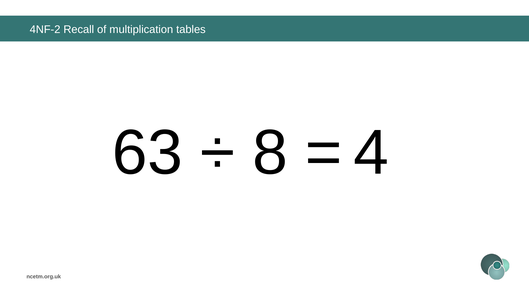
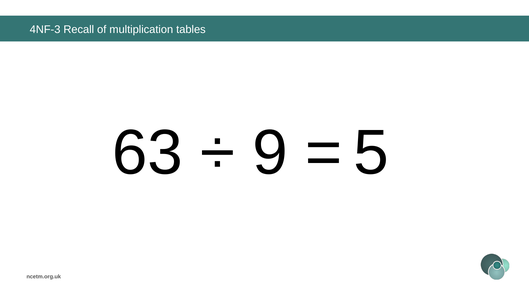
4NF-2: 4NF-2 -> 4NF-3 (45, 30)
8: 8 -> 9 (270, 153)
4: 4 -> 5 (371, 153)
